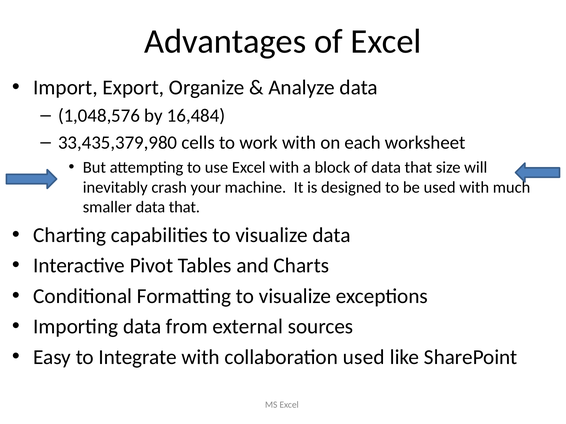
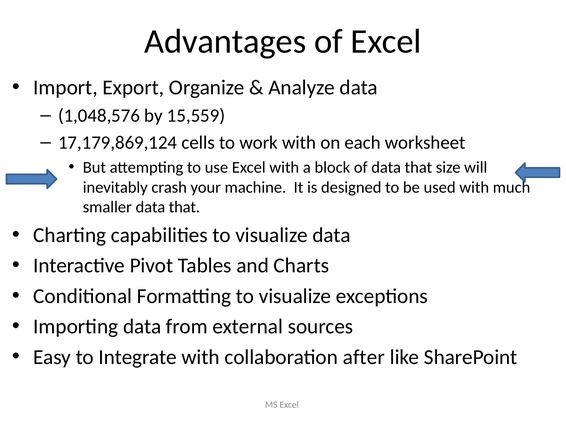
16,484: 16,484 -> 15,559 (196, 116)
33,435,379,980: 33,435,379,980 -> 17,179,869,124 (118, 143)
collaboration used: used -> after (364, 357)
